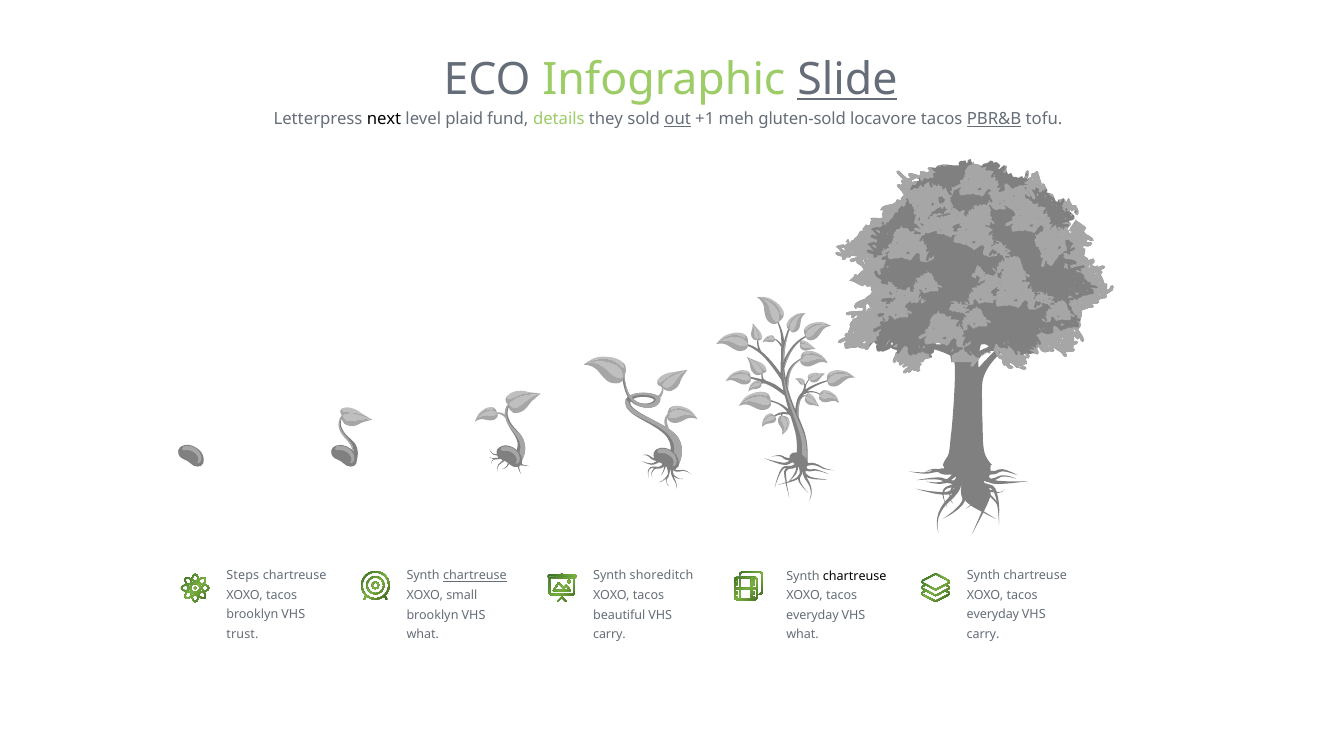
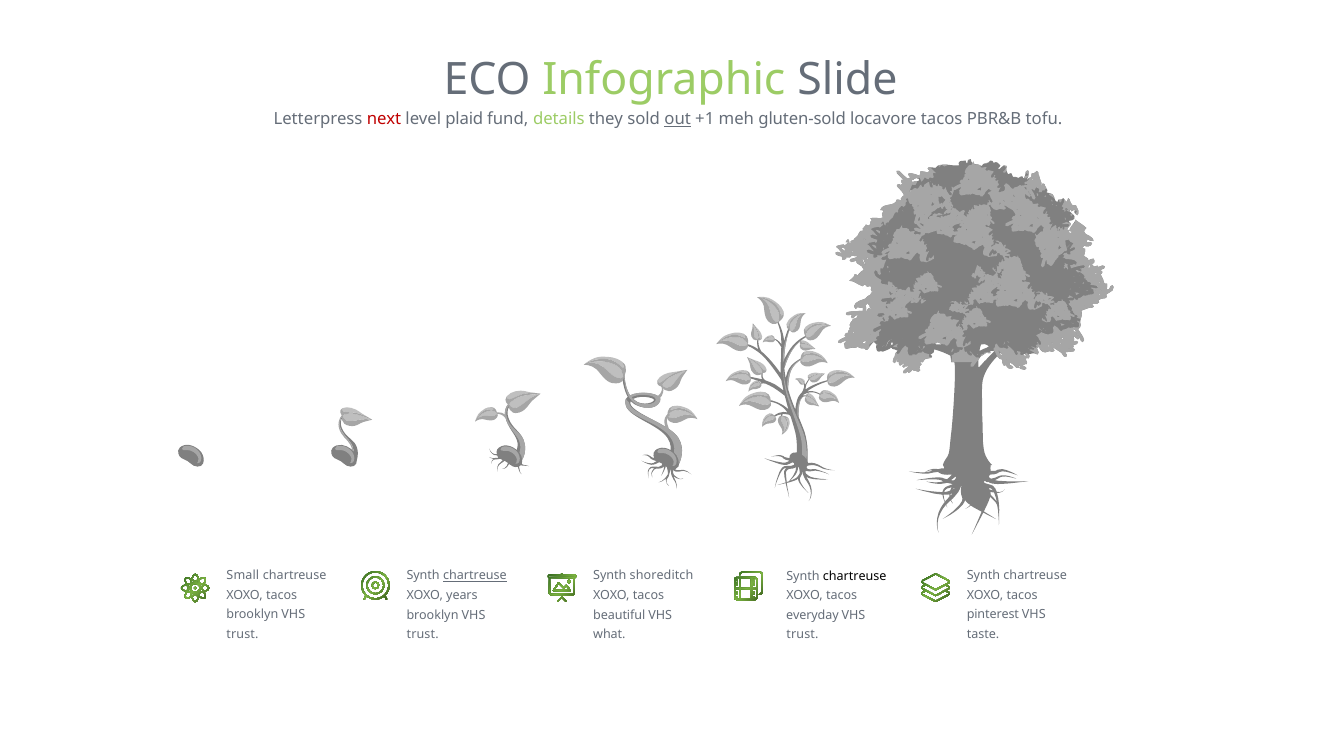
Slide underline: present -> none (847, 80)
next colour: black -> red (384, 119)
PBR&B underline: present -> none (994, 119)
Steps: Steps -> Small (243, 575)
small: small -> years (462, 595)
everyday: everyday -> pinterest (993, 615)
carry: carry -> taste (983, 634)
what: what -> trust (423, 634)
carry: carry -> what (609, 634)
what: what -> trust (802, 635)
